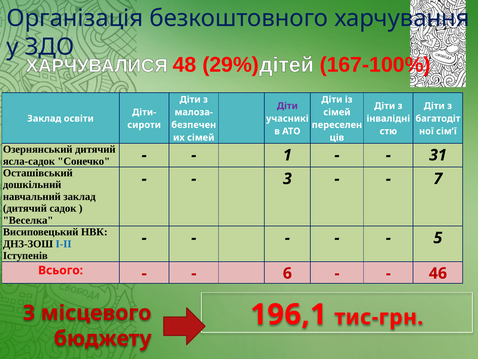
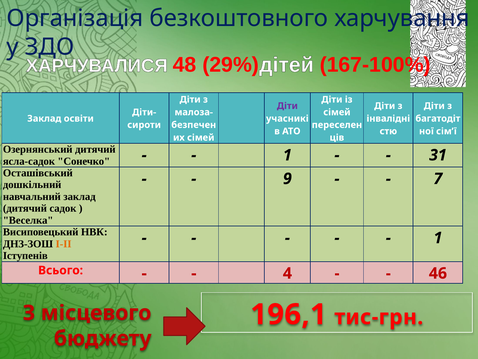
3: 3 -> 9 (287, 179)
5: 5 -> 1 (438, 238)
І-ІІ colour: blue -> orange (64, 244)
6: 6 -> 4 (287, 273)
